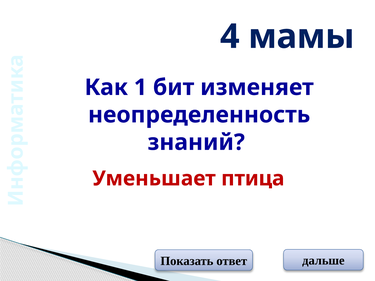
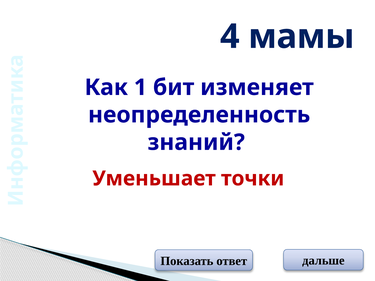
птица: птица -> точки (253, 179)
